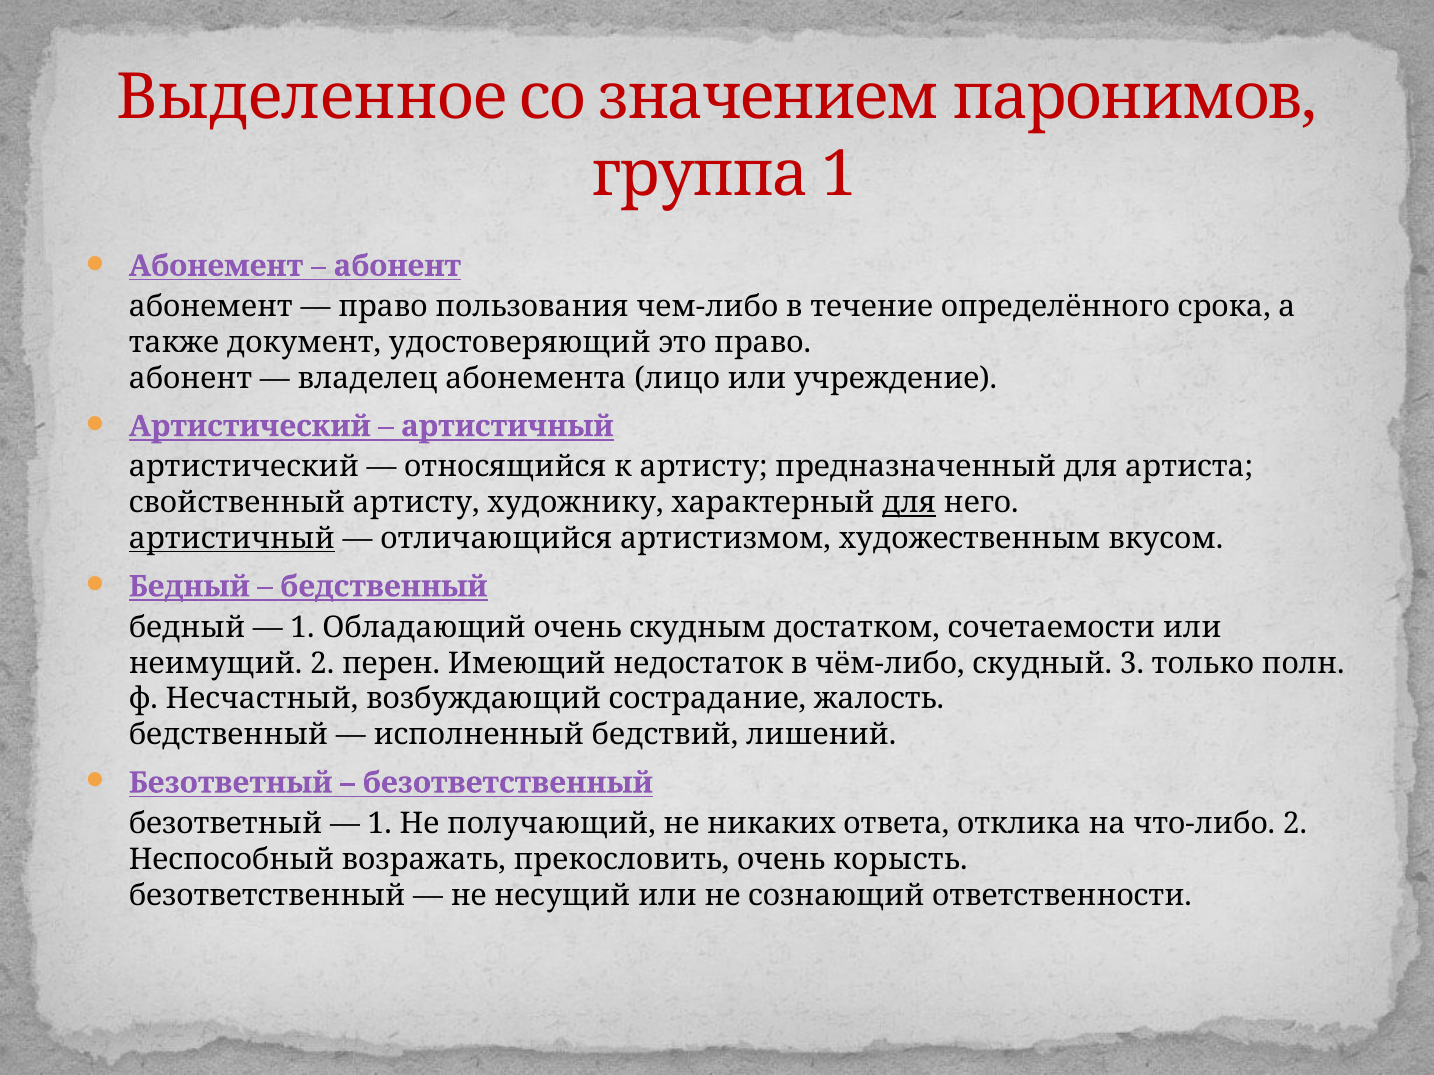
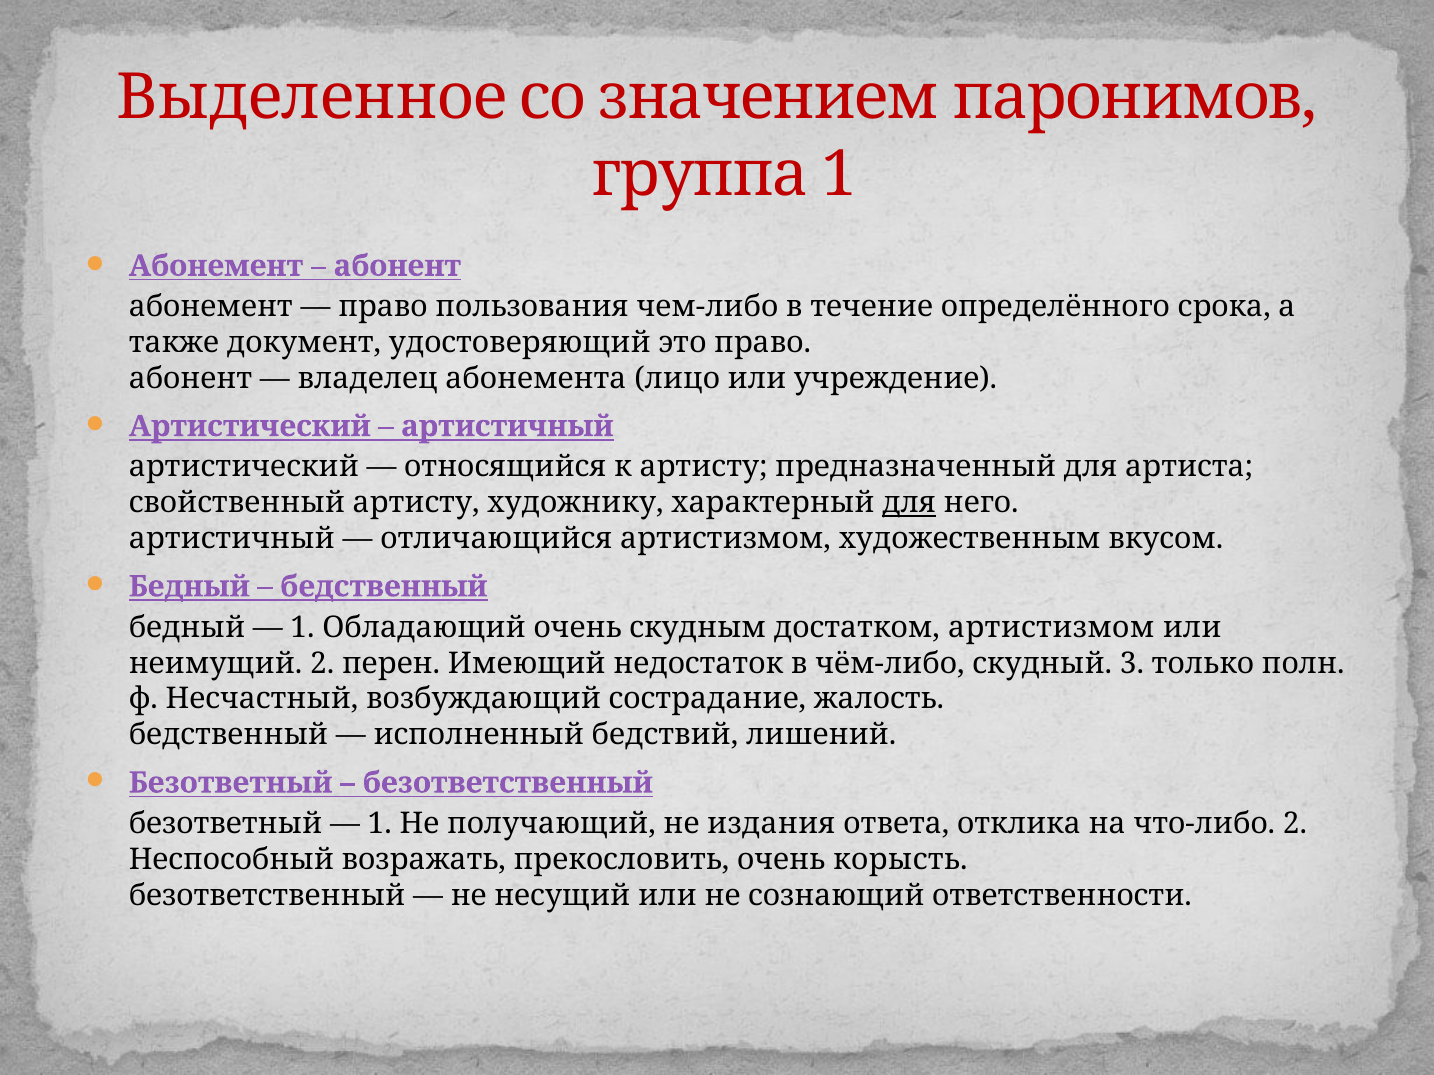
артистичный underline: present -> none (232, 539)
достатком сочетаемости: сочетаемости -> артистизмом (1051, 628)
никаких: никаких -> издания (771, 824)
